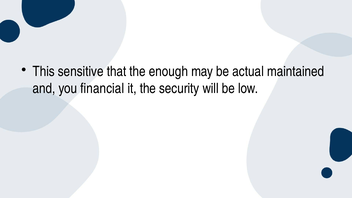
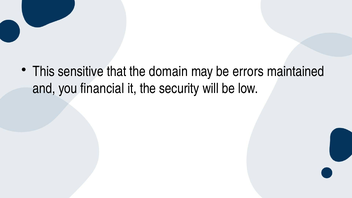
enough: enough -> domain (168, 71)
actual: actual -> errors (248, 71)
